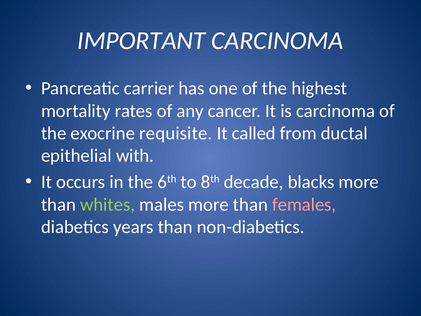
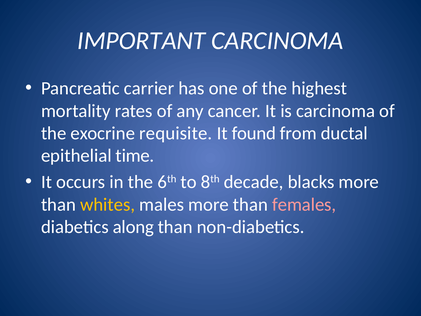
called: called -> found (254, 133)
with: with -> time (135, 156)
whites colour: light green -> yellow (108, 204)
years: years -> along (133, 227)
